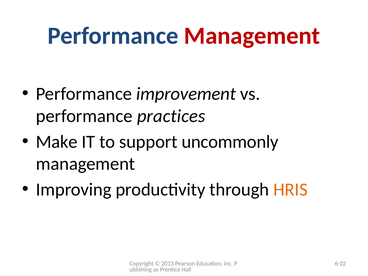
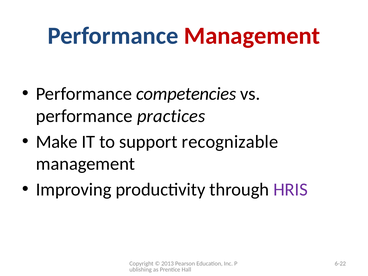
improvement: improvement -> competencies (186, 94)
uncommonly: uncommonly -> recognizable (230, 142)
HRIS colour: orange -> purple (291, 190)
